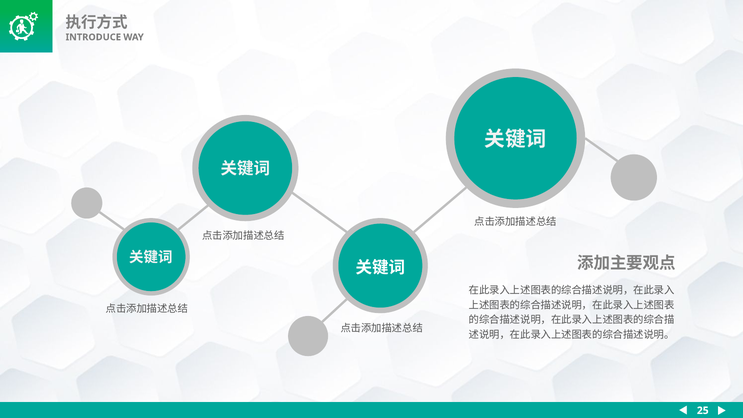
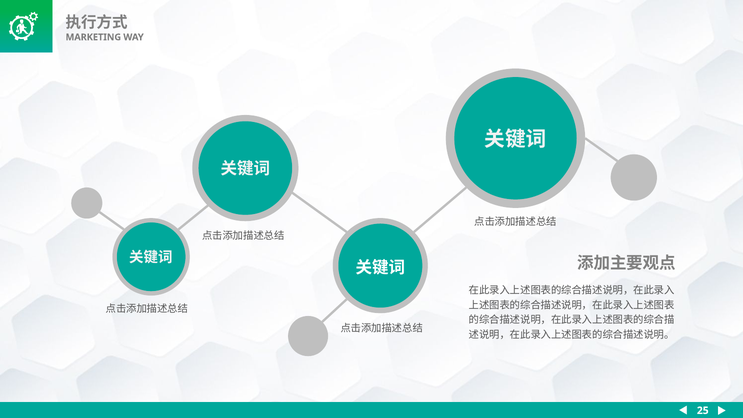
INTRODUCE: INTRODUCE -> MARKETING (93, 37)
